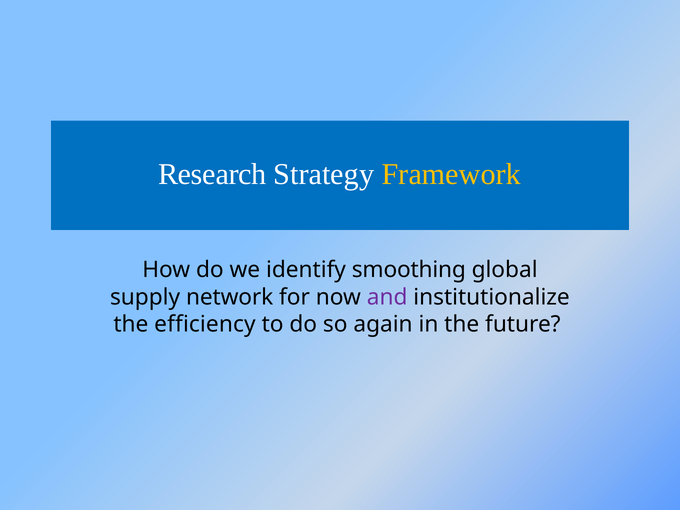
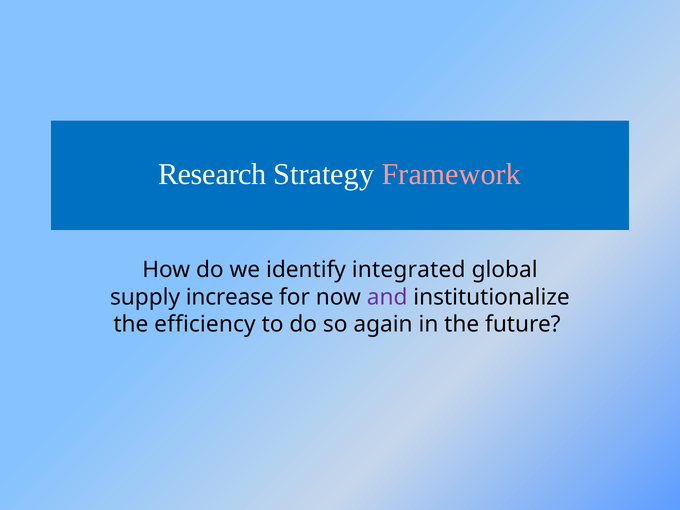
Framework colour: yellow -> pink (451, 174)
smoothing: smoothing -> integrated (409, 270)
network: network -> increase (230, 297)
